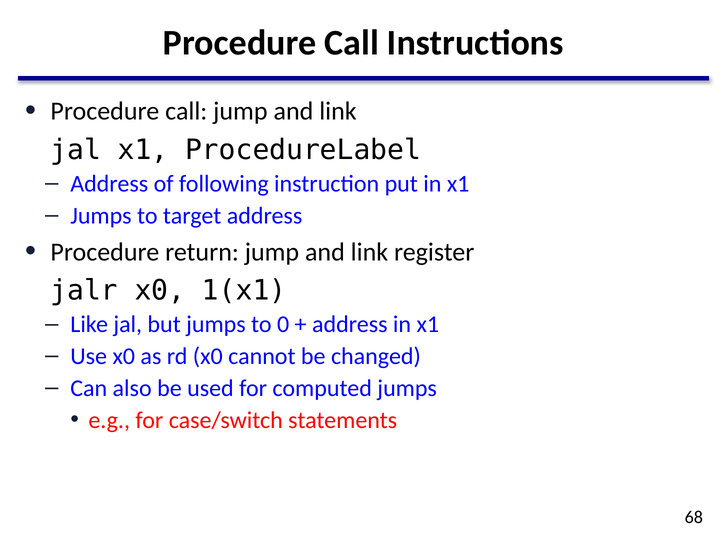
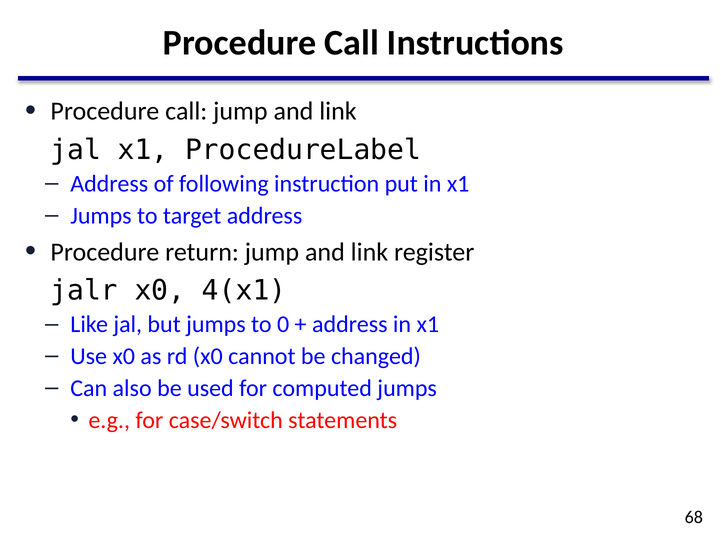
1(x1: 1(x1 -> 4(x1 (244, 290)
